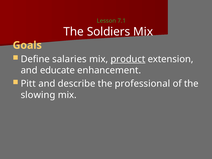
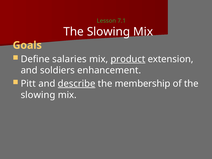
Soldiers: Soldiers -> Slowing (108, 32)
educate: educate -> soldiers (57, 70)
describe underline: none -> present (77, 84)
professional: professional -> membership (143, 84)
